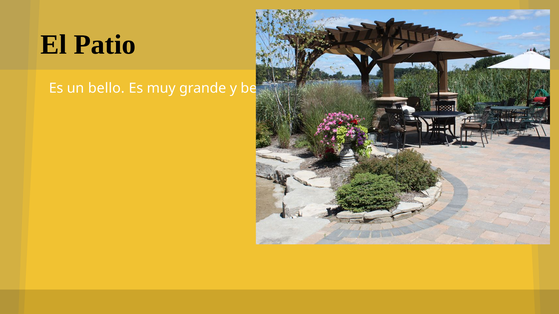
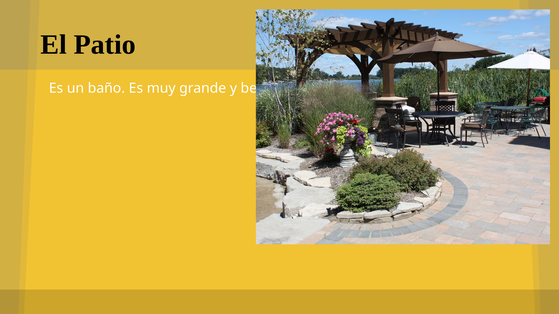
un bello: bello -> baño (106, 88)
